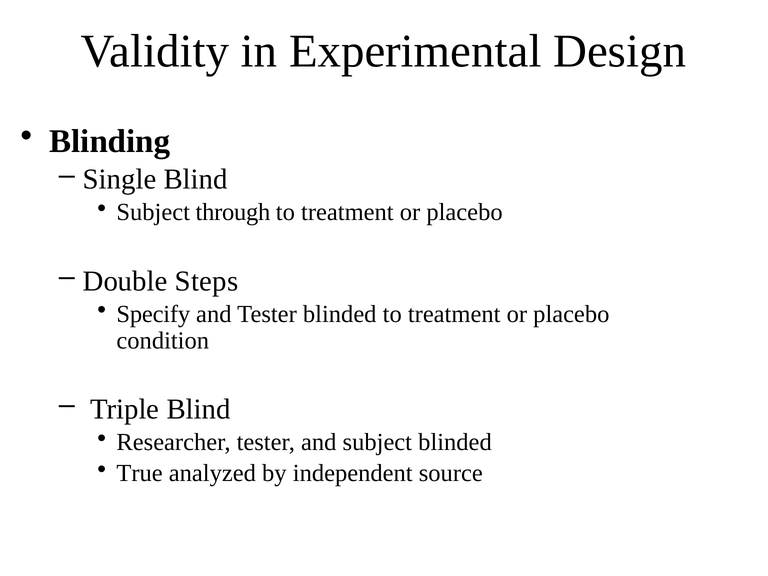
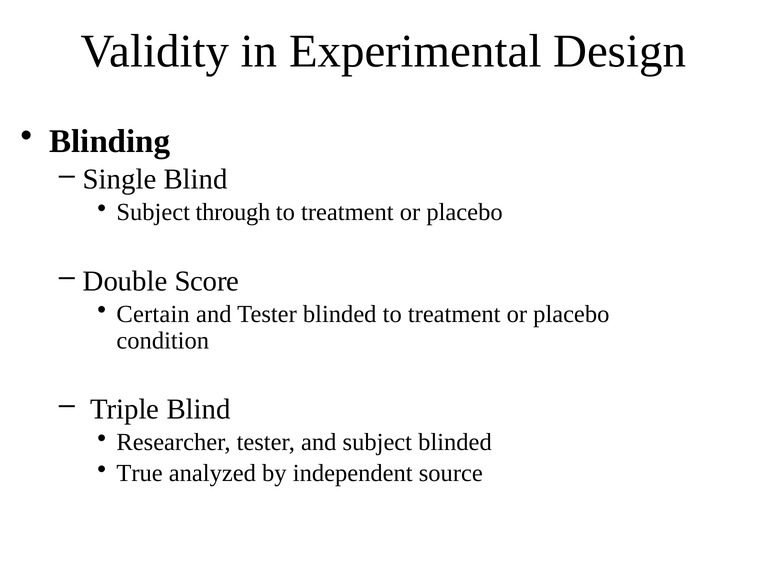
Steps: Steps -> Score (207, 281)
Specify: Specify -> Certain (153, 314)
